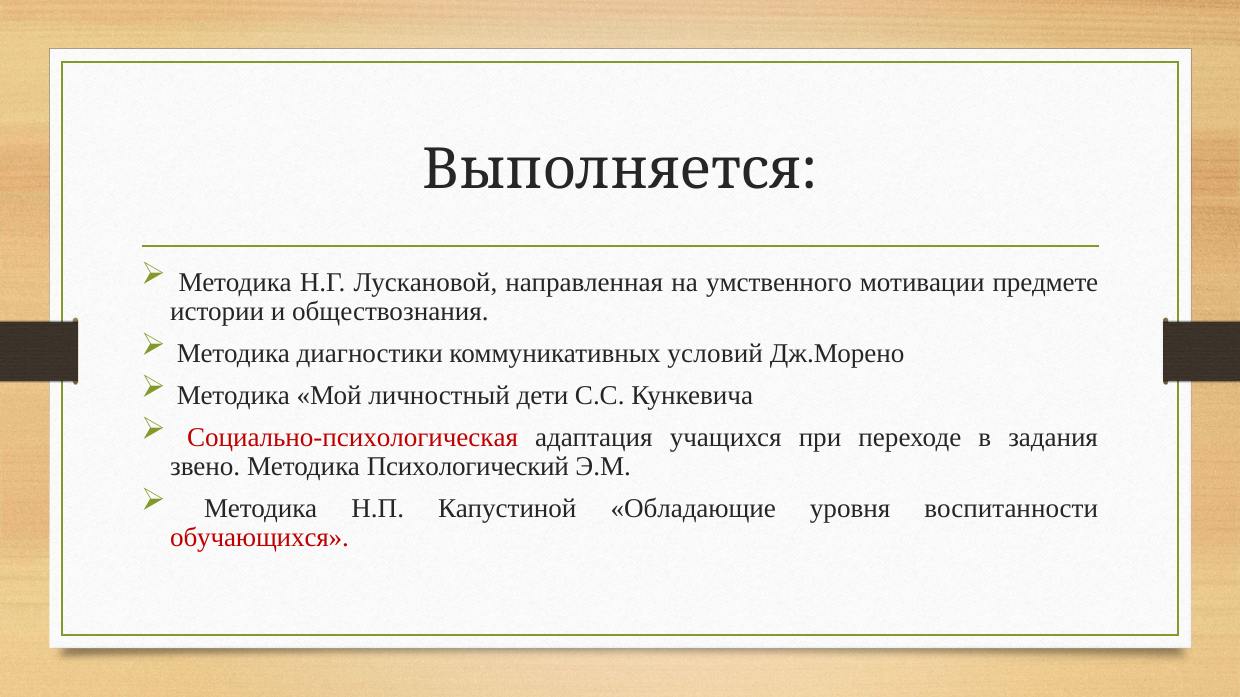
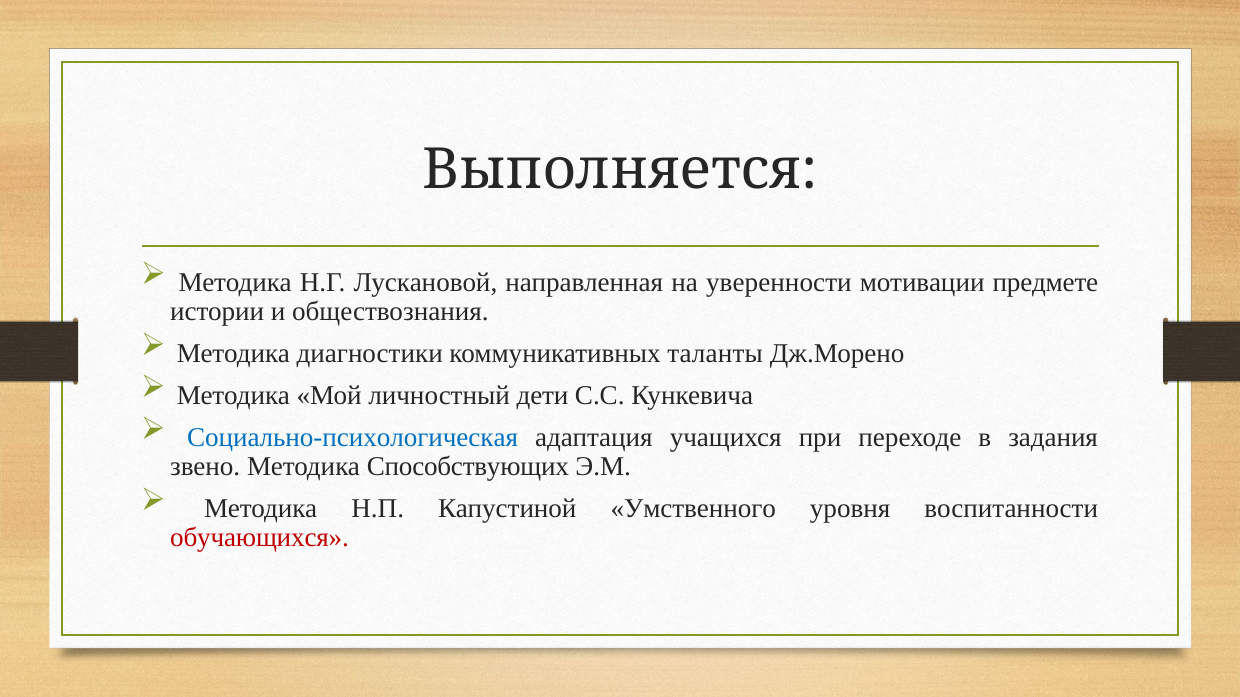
умственного: умственного -> уверенности (779, 283)
условий: условий -> таланты (715, 354)
Социально-психологическая colour: red -> blue (353, 438)
Психологический: Психологический -> Способствующих (468, 467)
Обладающие: Обладающие -> Умственного (693, 509)
